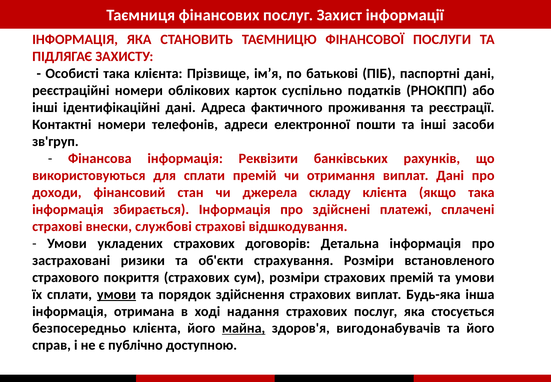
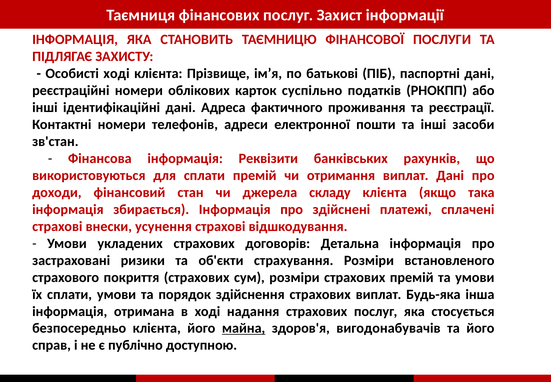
Особисті така: така -> ході (116, 73)
зв'груп: зв'груп -> зв'стан (55, 141)
службові: службові -> усунення (164, 226)
умови underline: present -> none (117, 294)
